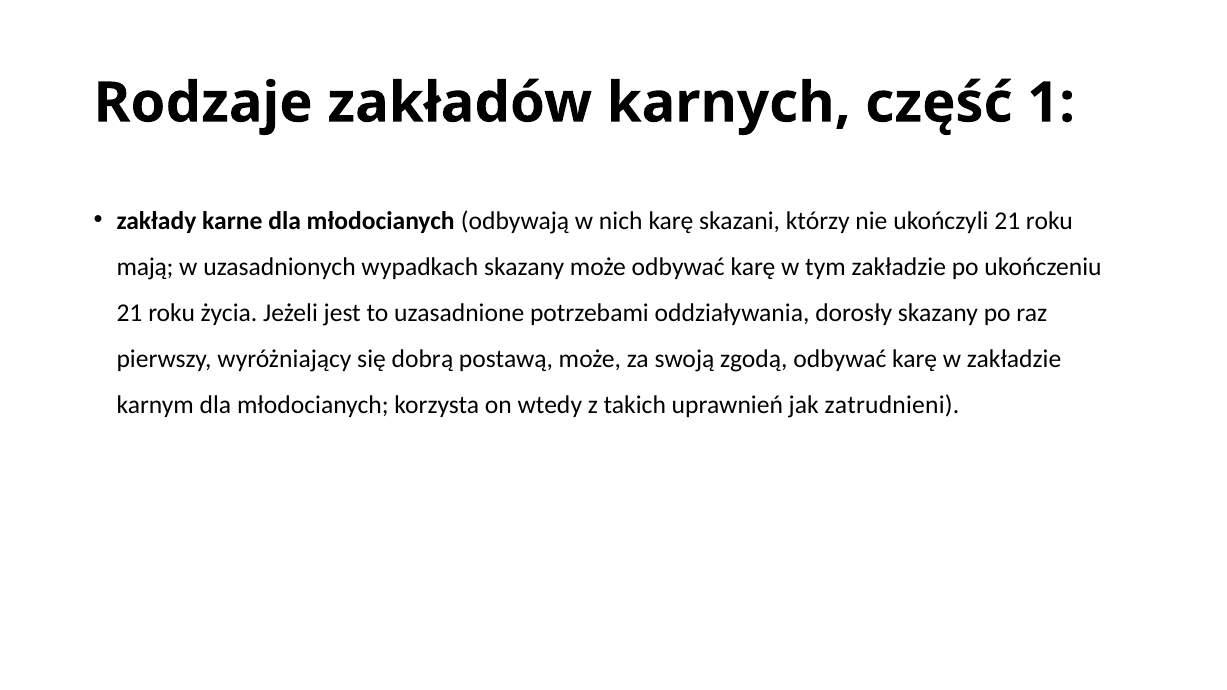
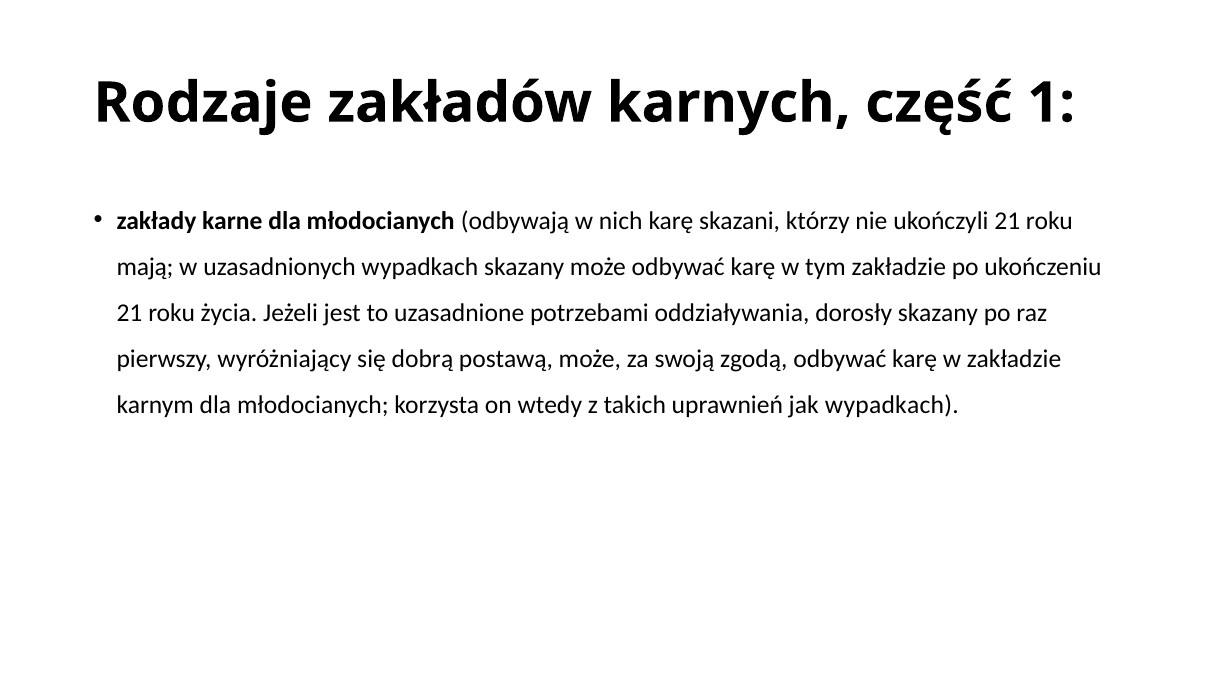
jak zatrudnieni: zatrudnieni -> wypadkach (892, 405)
